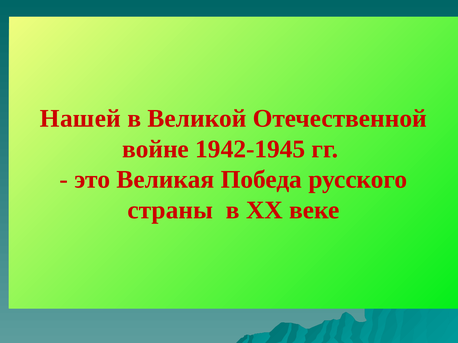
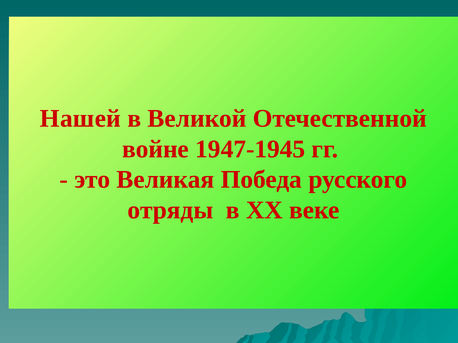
1942-1945: 1942-1945 -> 1947-1945 (250, 149)
страны: страны -> отряды (170, 210)
